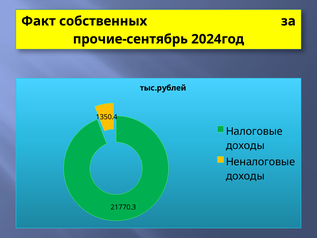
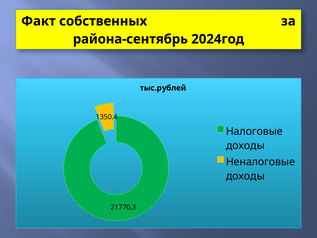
прочие-сентябрь: прочие-сентябрь -> района-сентябрь (130, 39)
